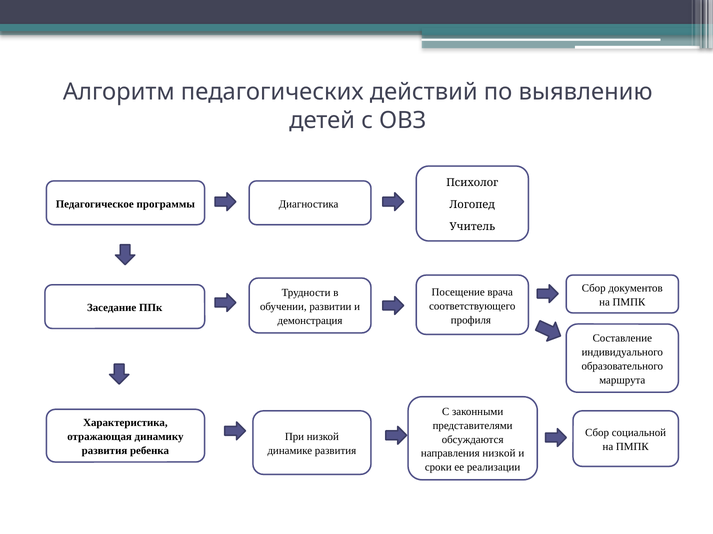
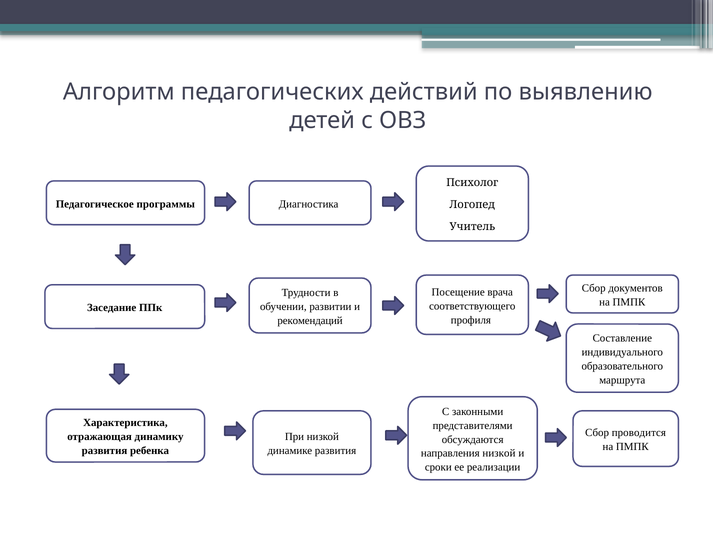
демонстрация: демонстрация -> рекомендаций (310, 321)
социальной: социальной -> проводится (639, 433)
